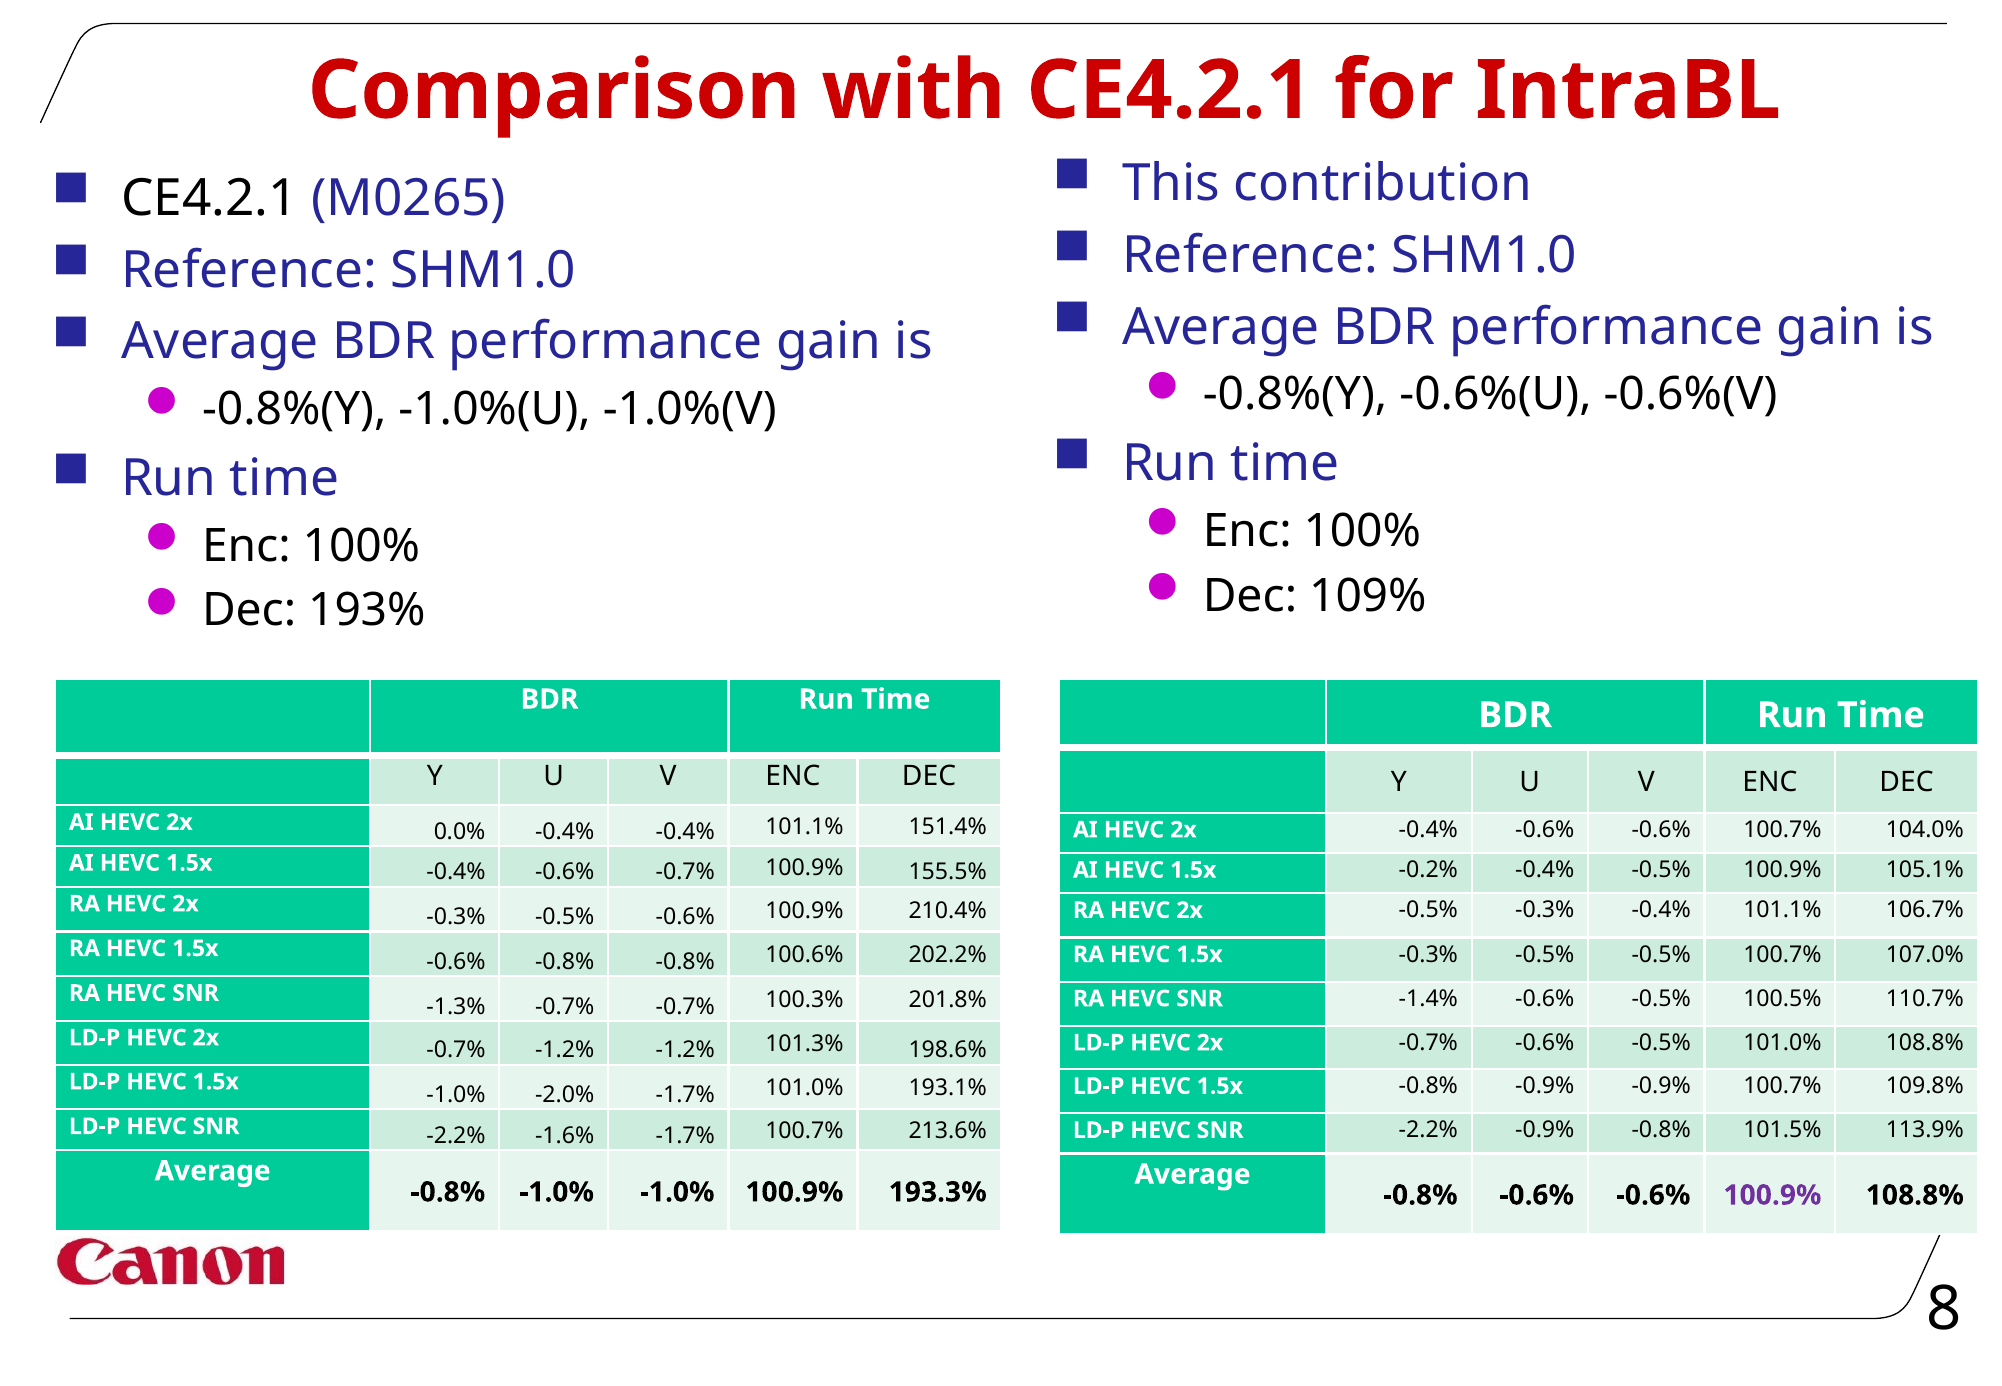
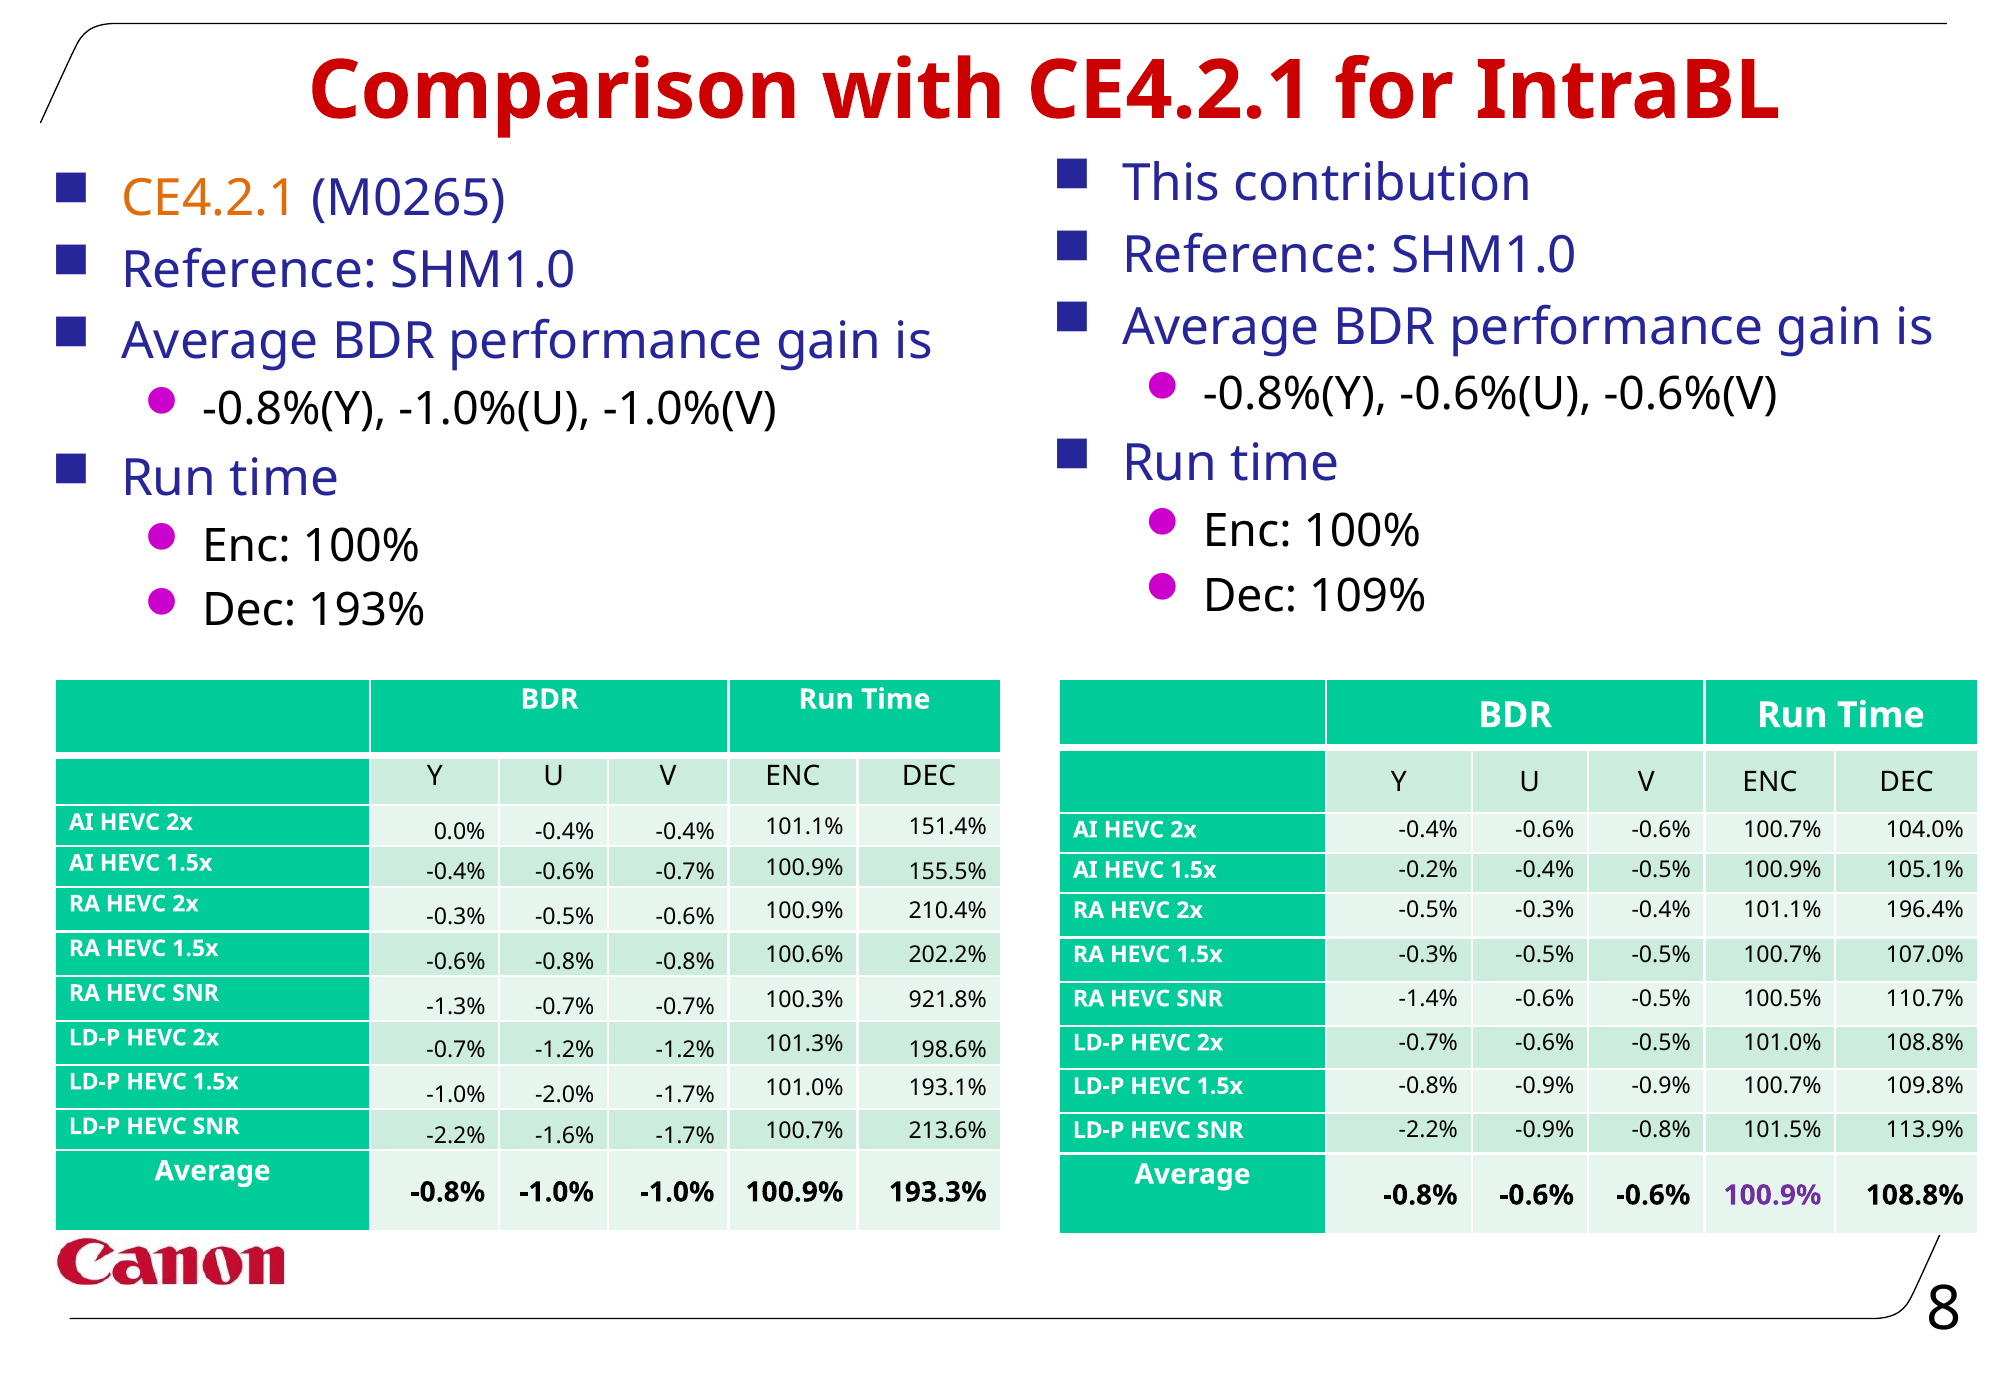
CE4.2.1 colour: black -> orange (210, 198)
106.7%: 106.7% -> 196.4% (1925, 910)
201.8%: 201.8% -> 921.8% (948, 1000)
